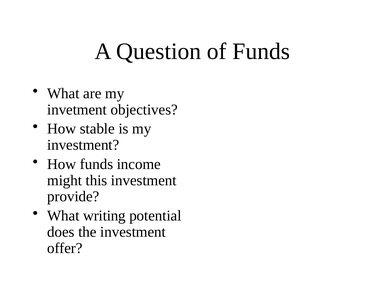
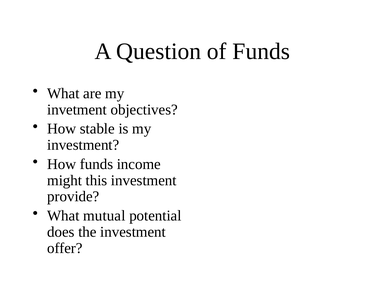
writing: writing -> mutual (104, 216)
